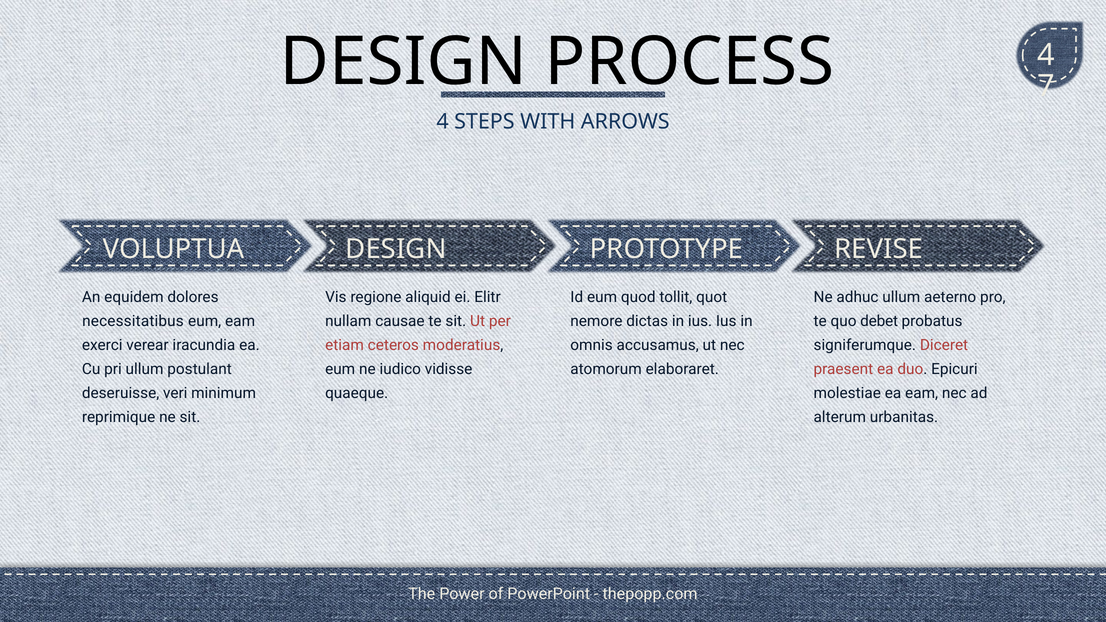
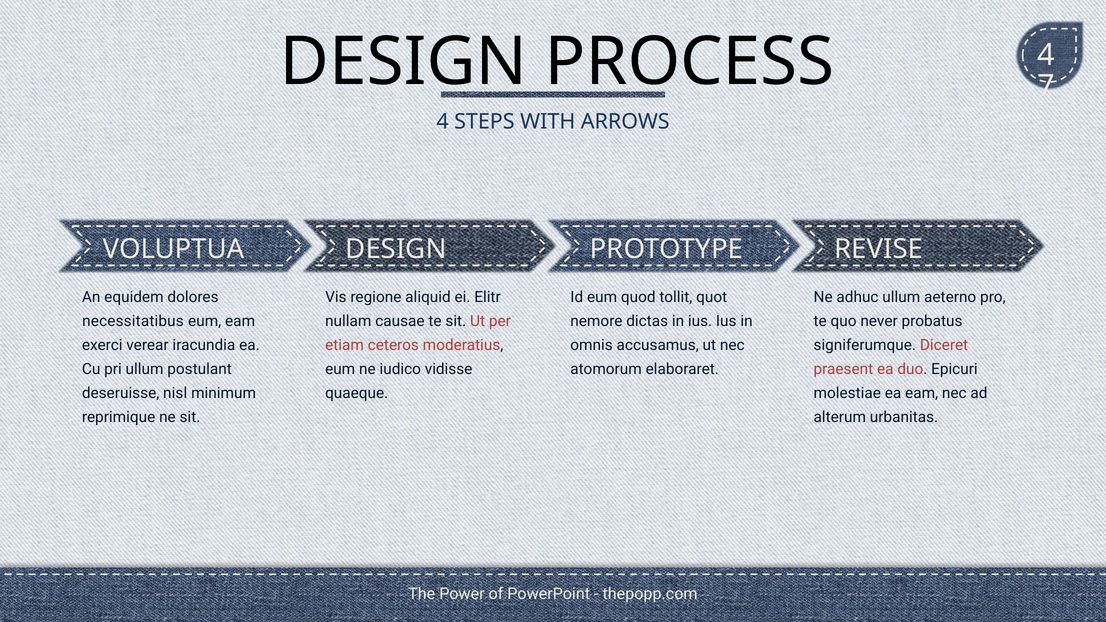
debet: debet -> never (879, 321)
veri: veri -> nisl (175, 393)
